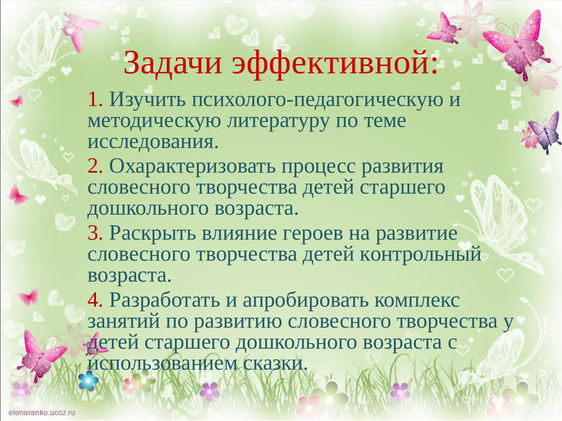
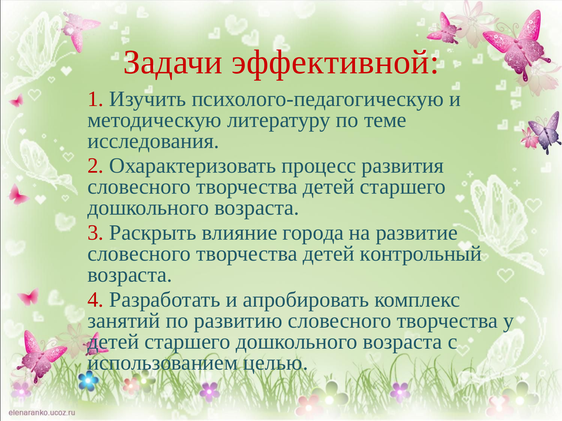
героев: героев -> города (313, 233)
сказки: сказки -> целью (276, 363)
